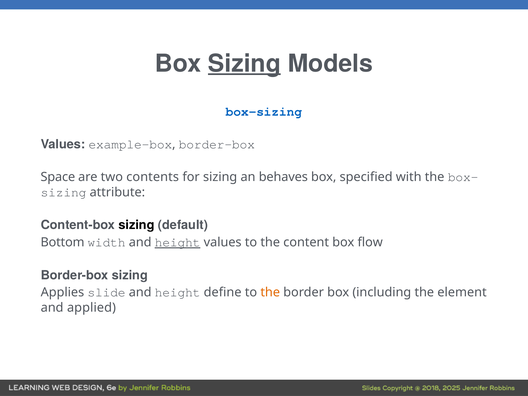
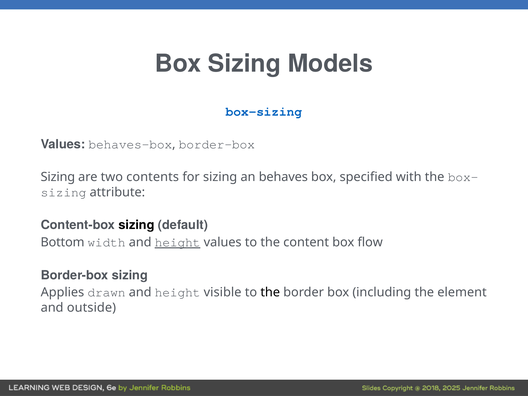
Sizing underline: present -> none (244, 64)
example-box: example-box -> behaves-box (130, 144)
Space: Space -> Sizing (58, 177)
slide: slide -> drawn (107, 292)
define: define -> visible (223, 292)
the colour: orange -> black (270, 292)
applied: applied -> outside (91, 308)
